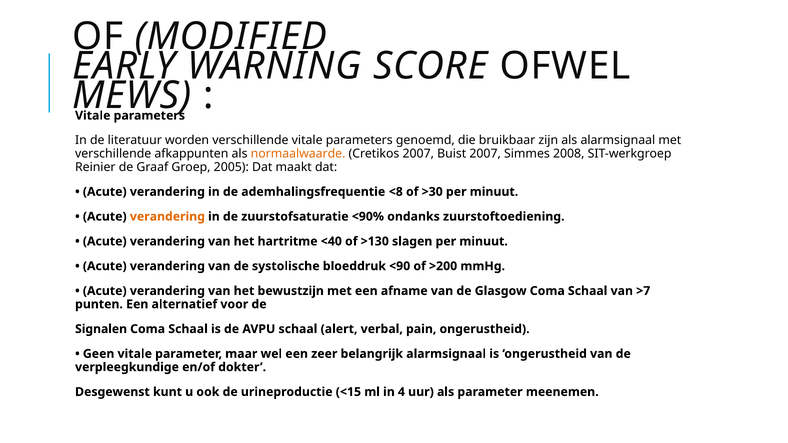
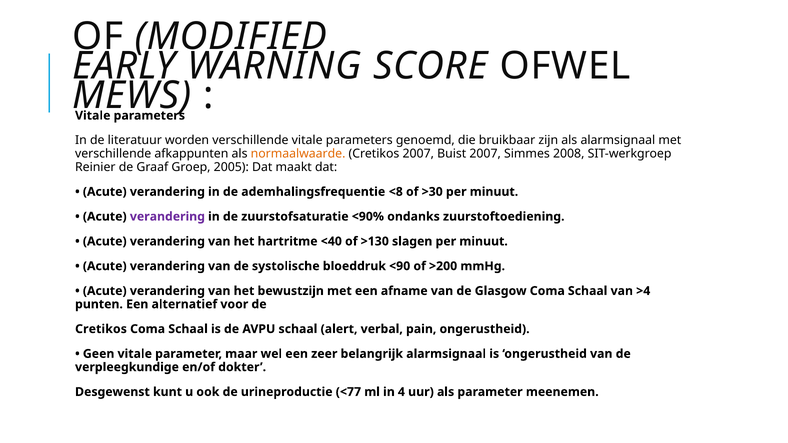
verandering colour: orange -> purple (167, 217)
>7: >7 -> >4 (643, 291)
Signalen: Signalen -> Cretikos (101, 329)
<15: <15 -> <77 (348, 392)
